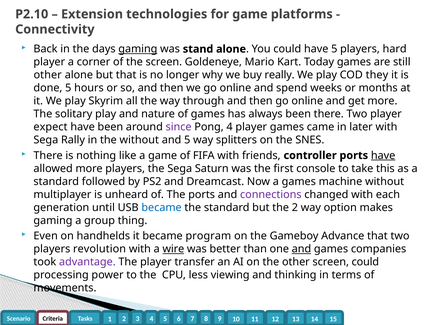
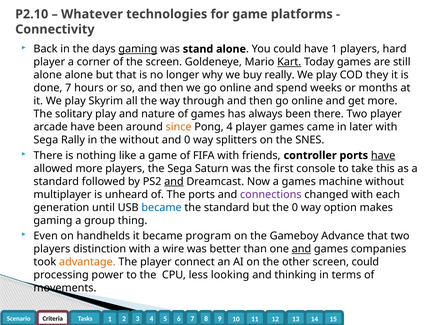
Extension: Extension -> Whatever (92, 14)
have 5: 5 -> 1 (334, 49)
Kart underline: none -> present (289, 62)
other: other -> alone (48, 75)
done 5: 5 -> 7 (68, 88)
expect: expect -> arcade (51, 127)
since colour: purple -> orange (179, 127)
and 5: 5 -> 0 (187, 140)
and underline: none -> present (174, 181)
the 2: 2 -> 0 (295, 207)
revolution: revolution -> distinction (100, 249)
wire underline: present -> none (173, 249)
advantage colour: purple -> orange (87, 262)
transfer: transfer -> connect (195, 262)
viewing: viewing -> looking (230, 275)
